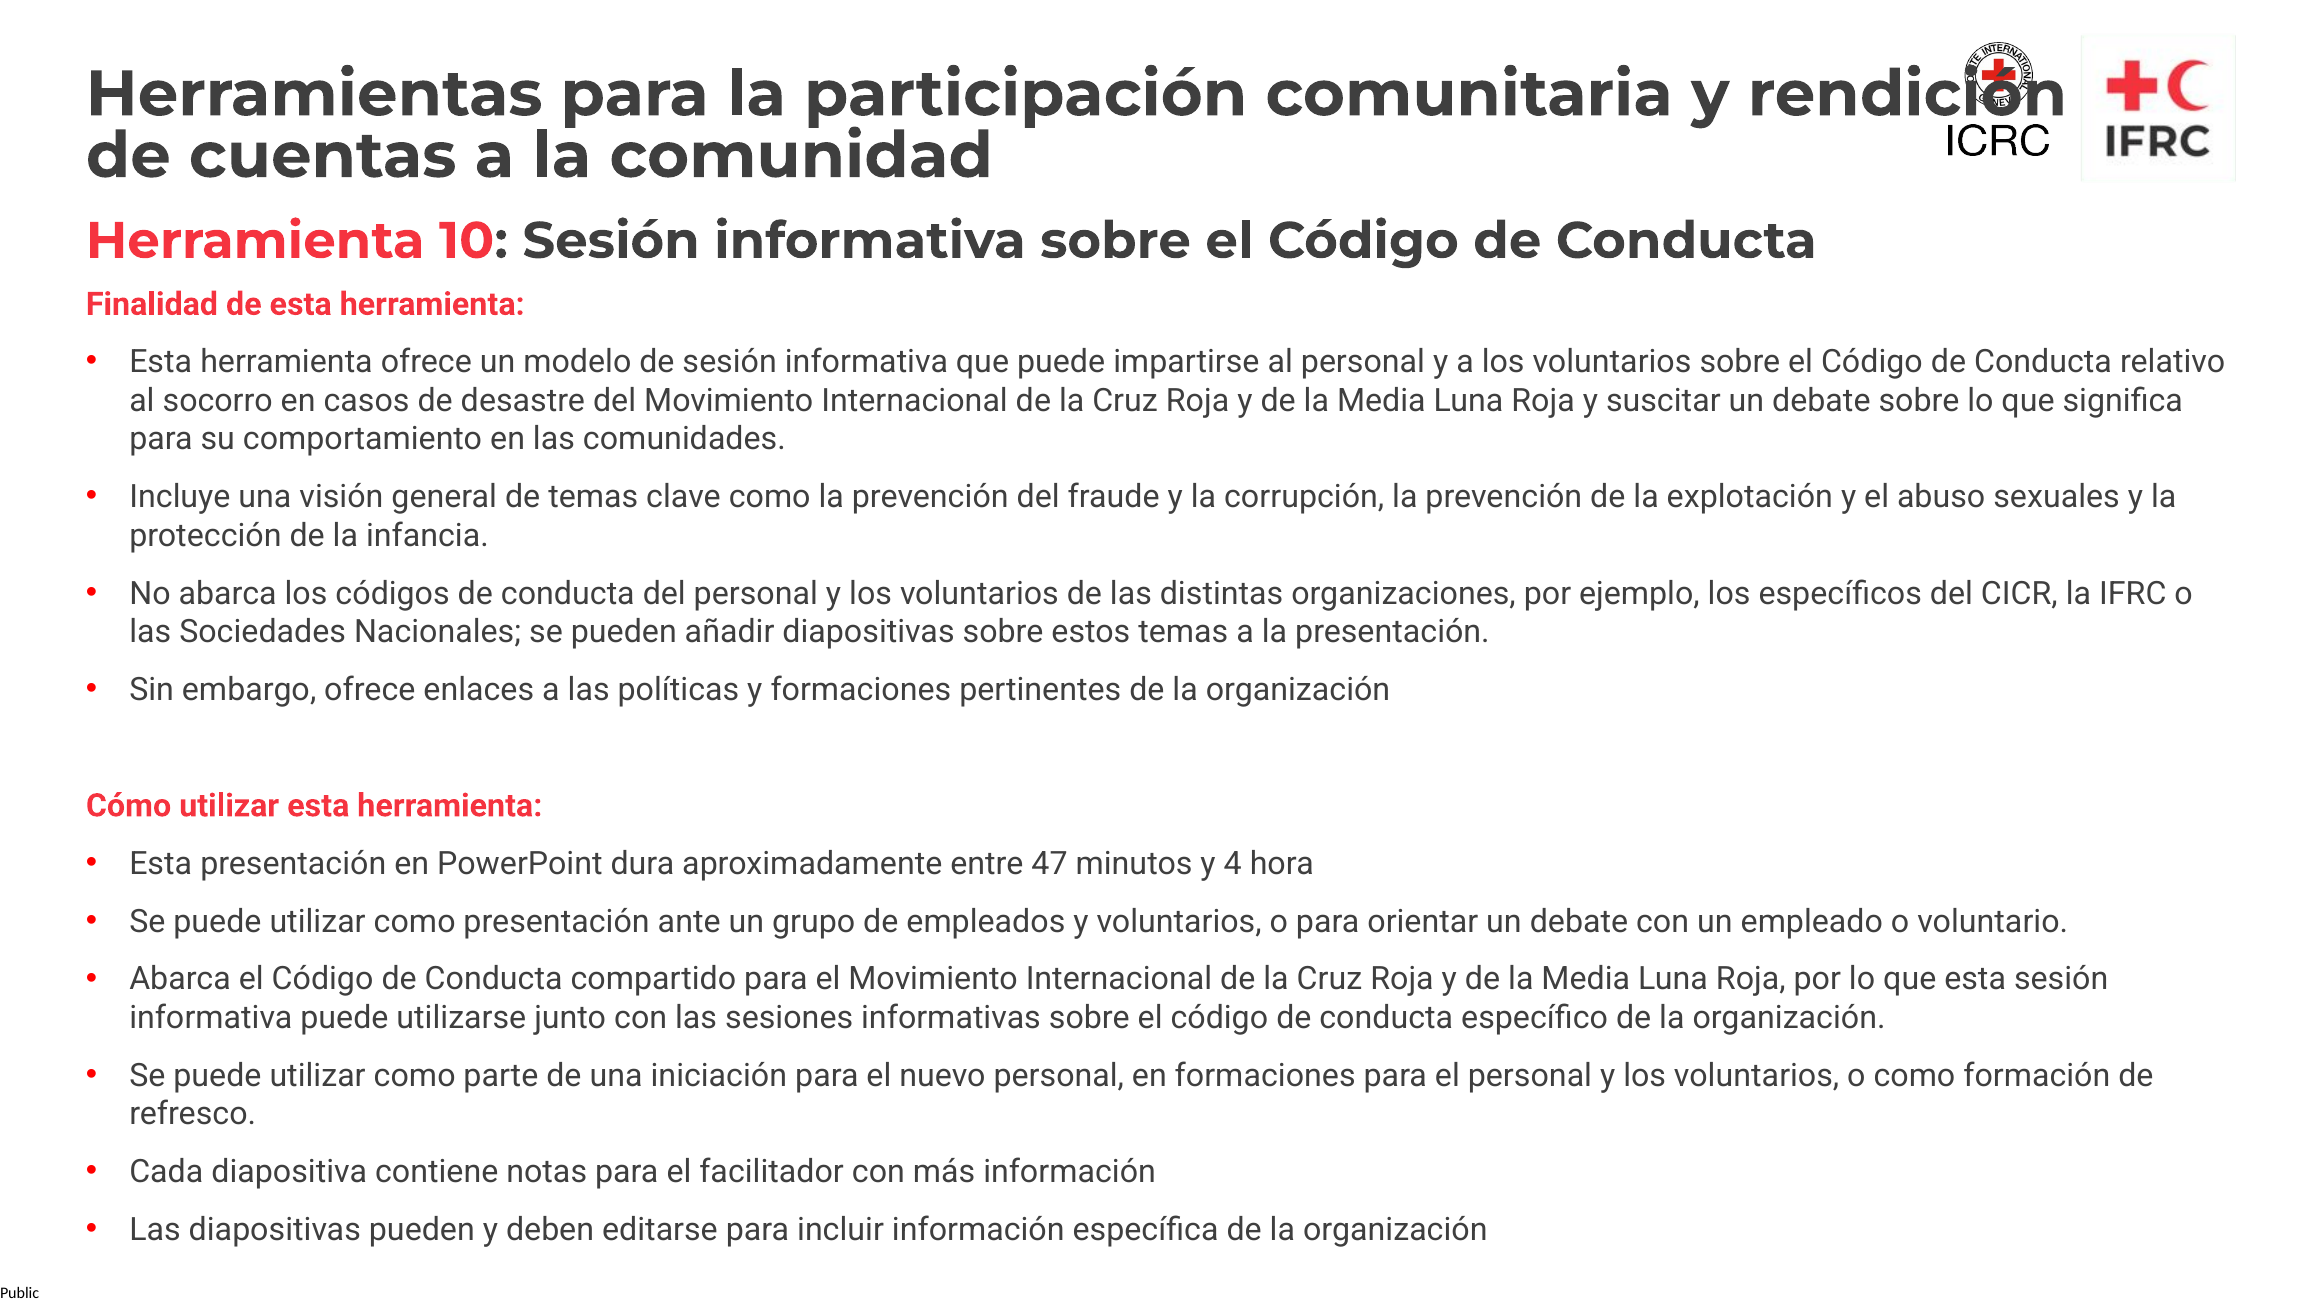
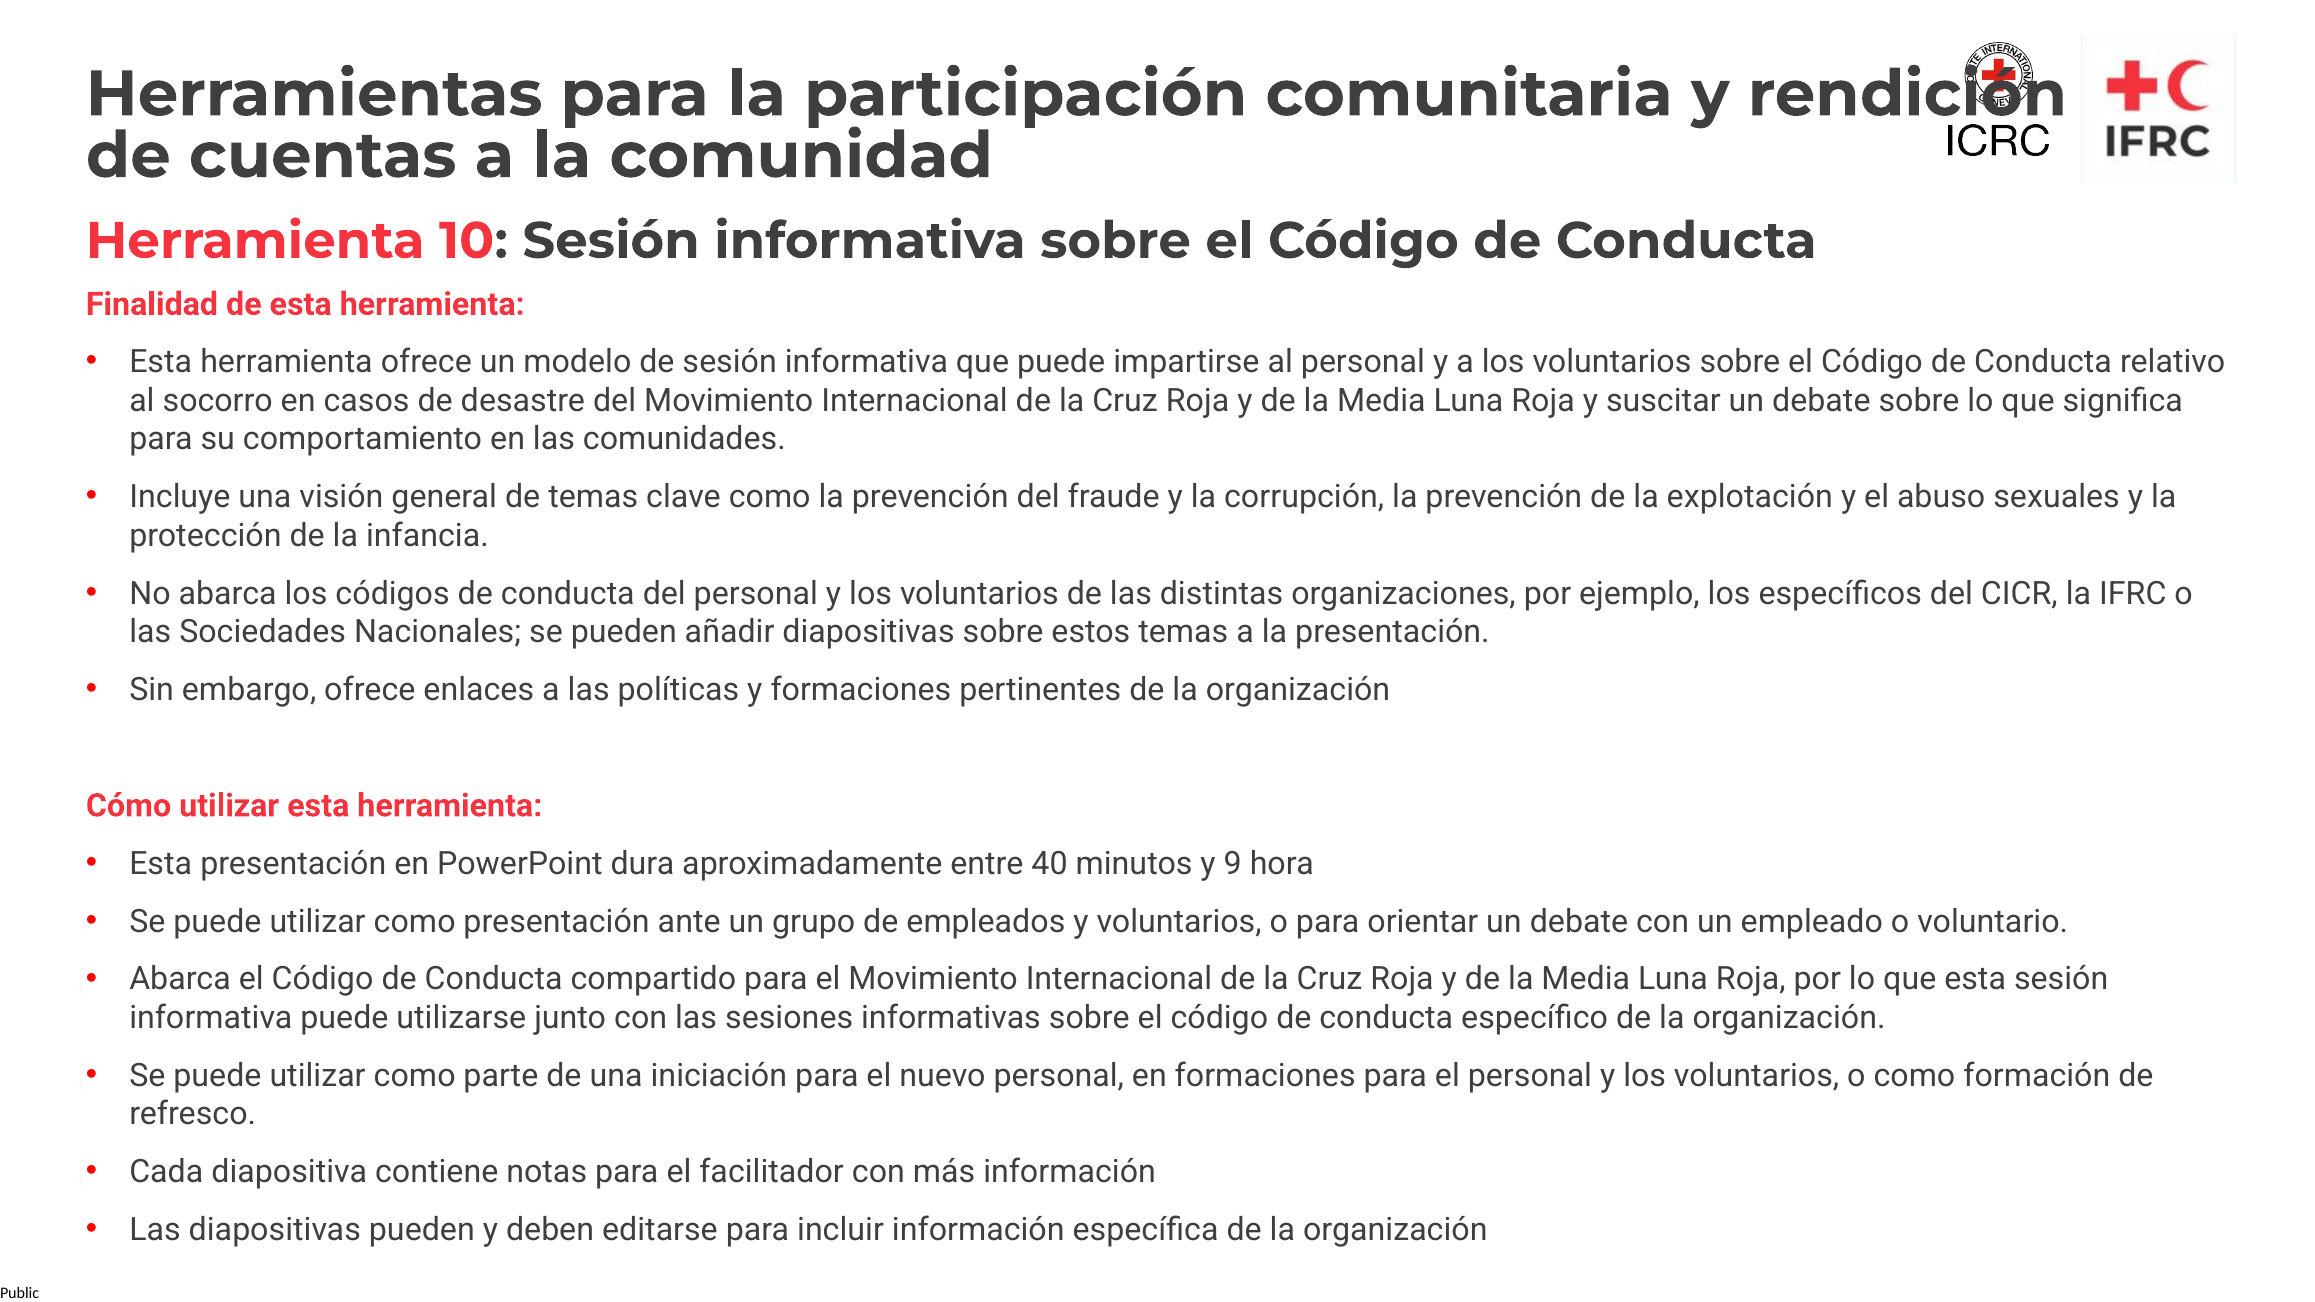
47: 47 -> 40 (1050, 864)
4: 4 -> 9 (1233, 864)
